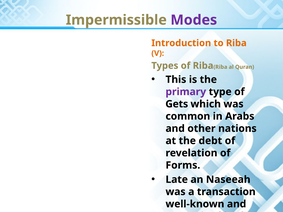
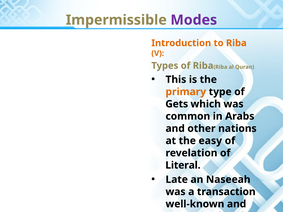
primary colour: purple -> orange (186, 92)
debt: debt -> easy (210, 141)
Forms: Forms -> Literal (183, 165)
